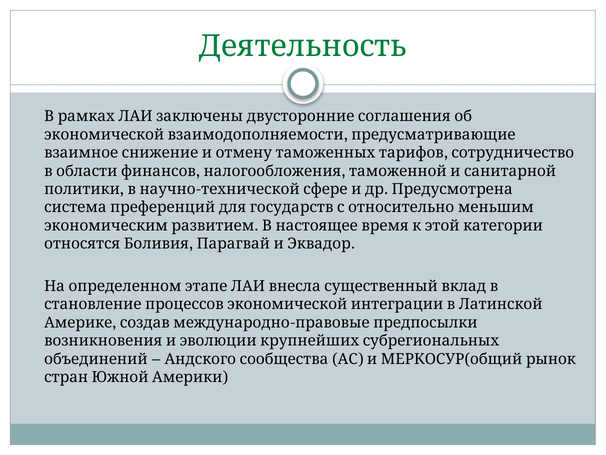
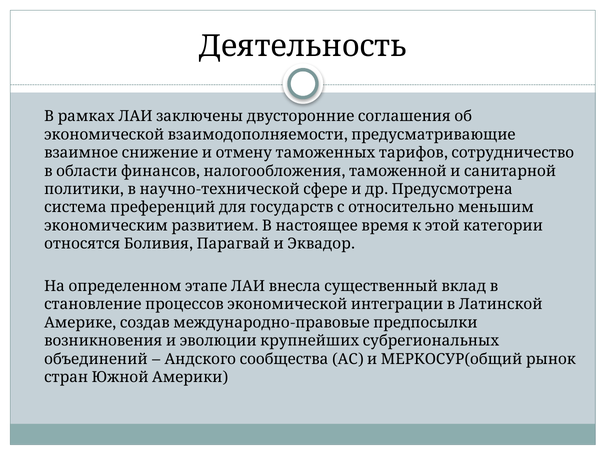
Деятельность colour: green -> black (303, 46)
